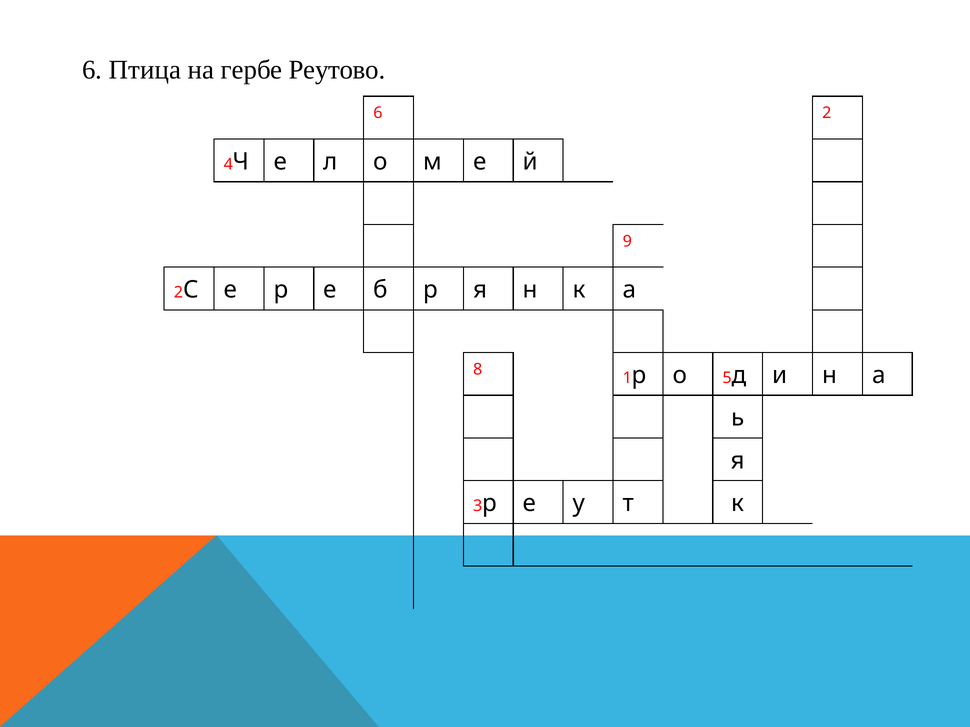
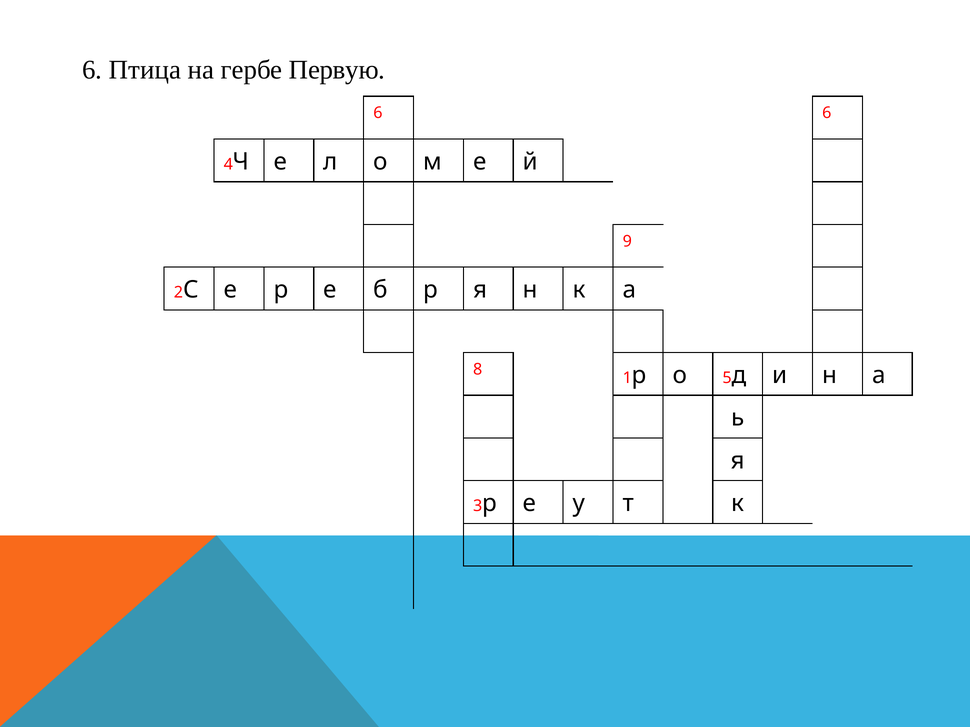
Реутово: Реутово -> Первую (337, 70)
6 2: 2 -> 6 (827, 113)
